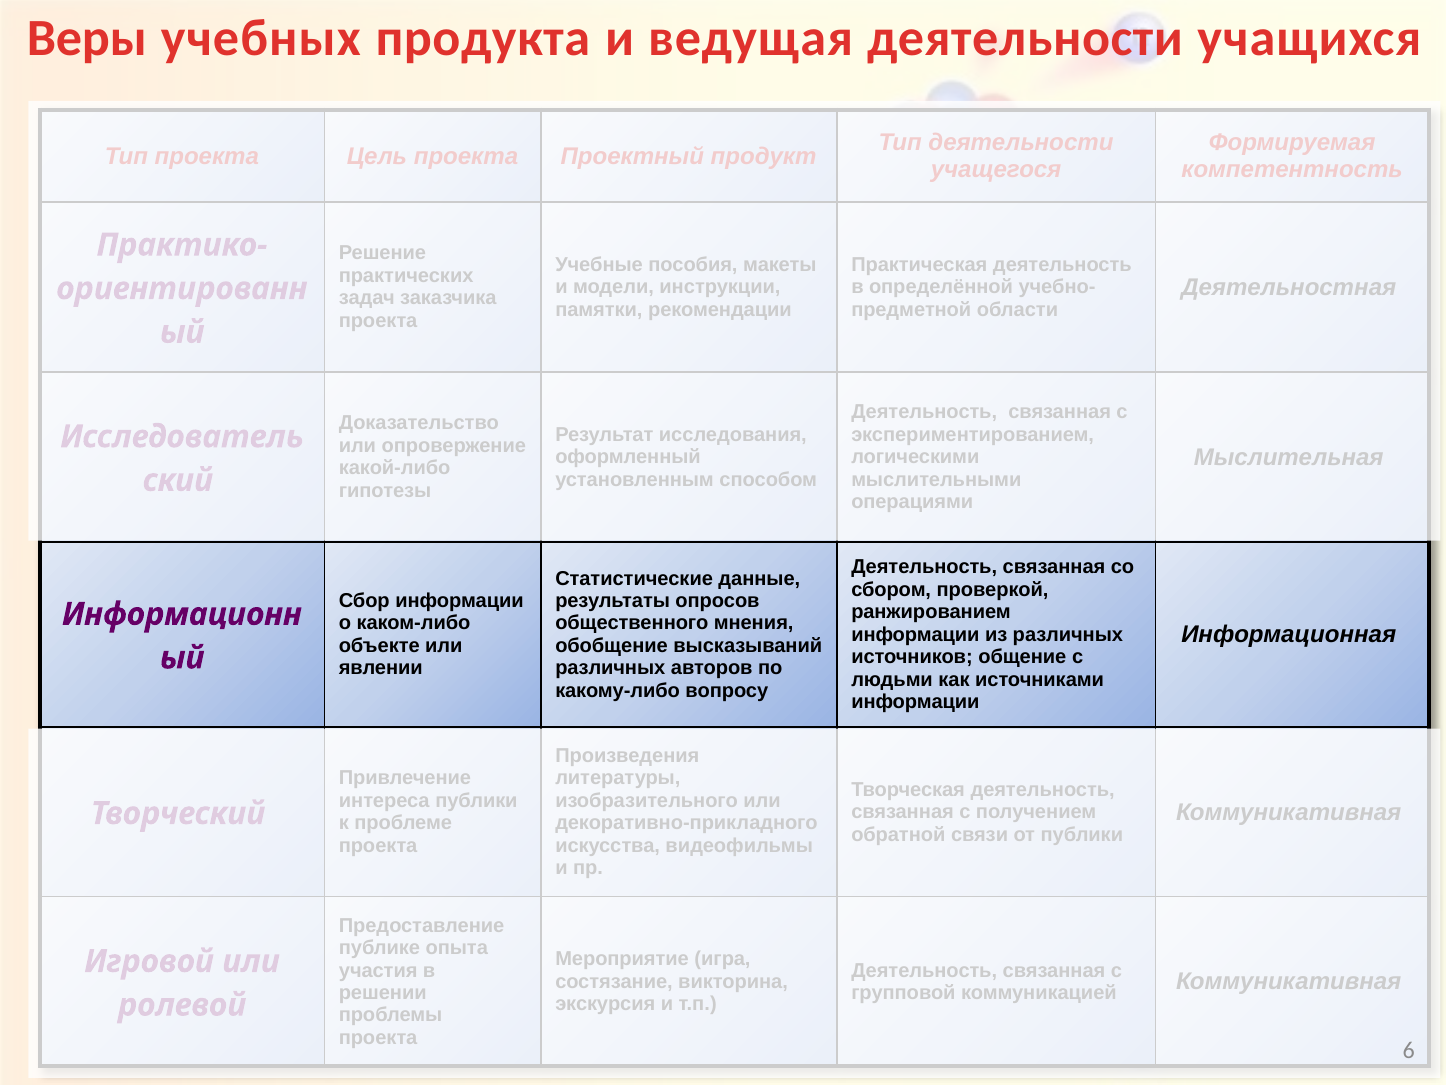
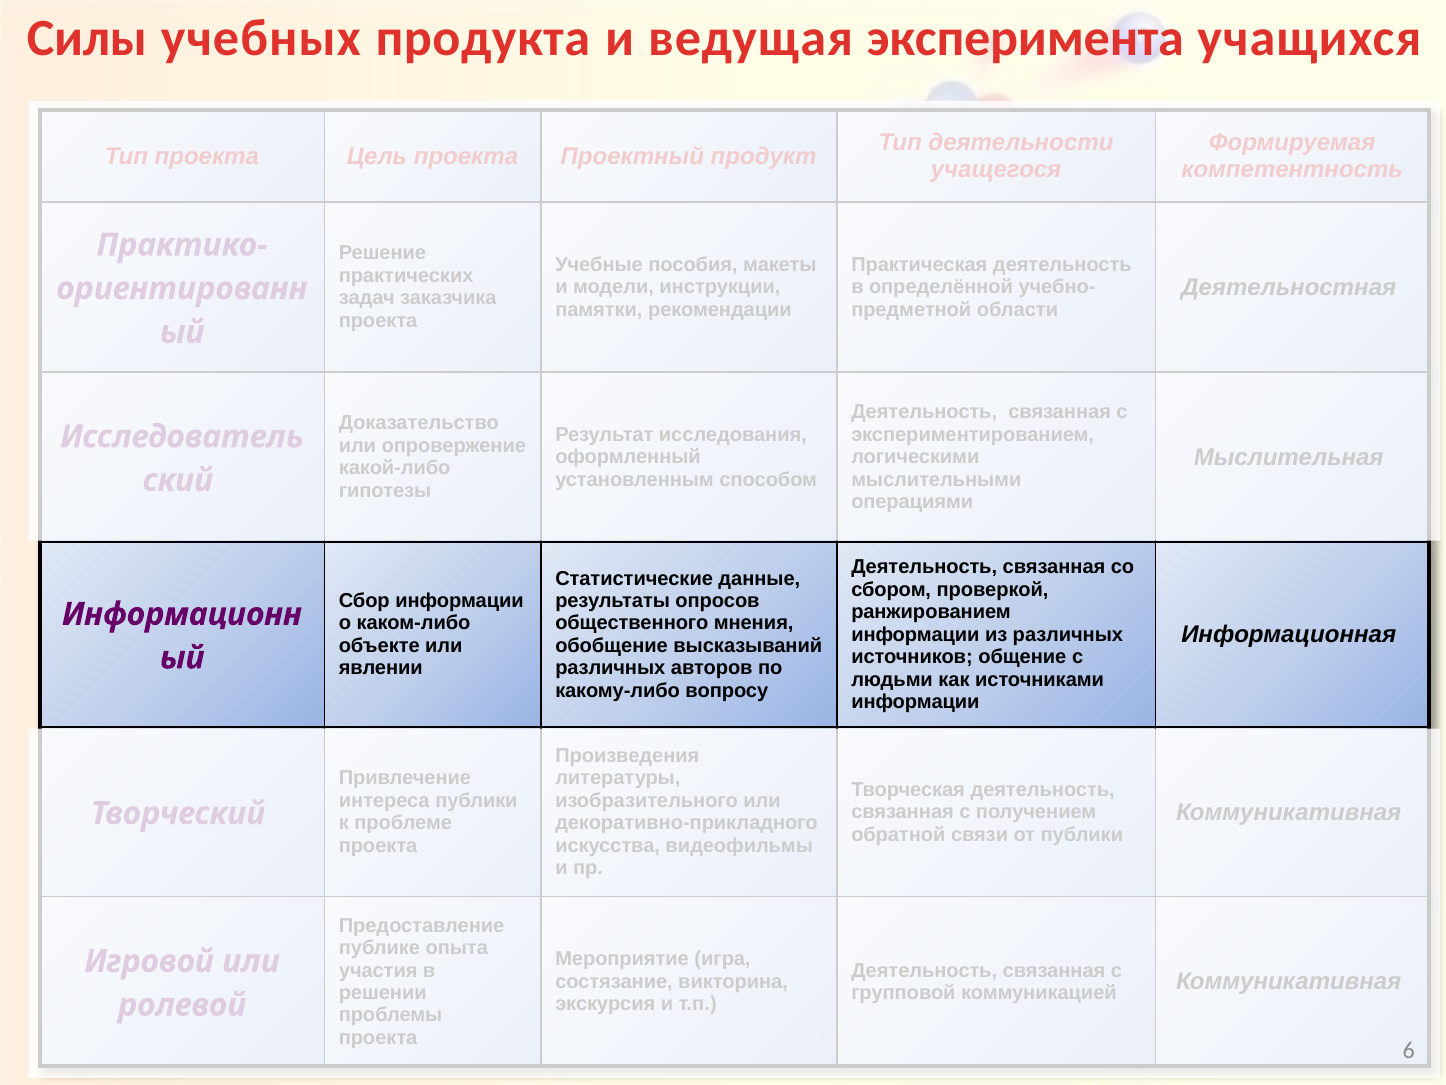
Веры: Веры -> Силы (87, 38)
ведущая деятельности: деятельности -> эксперимента (1025, 38)
